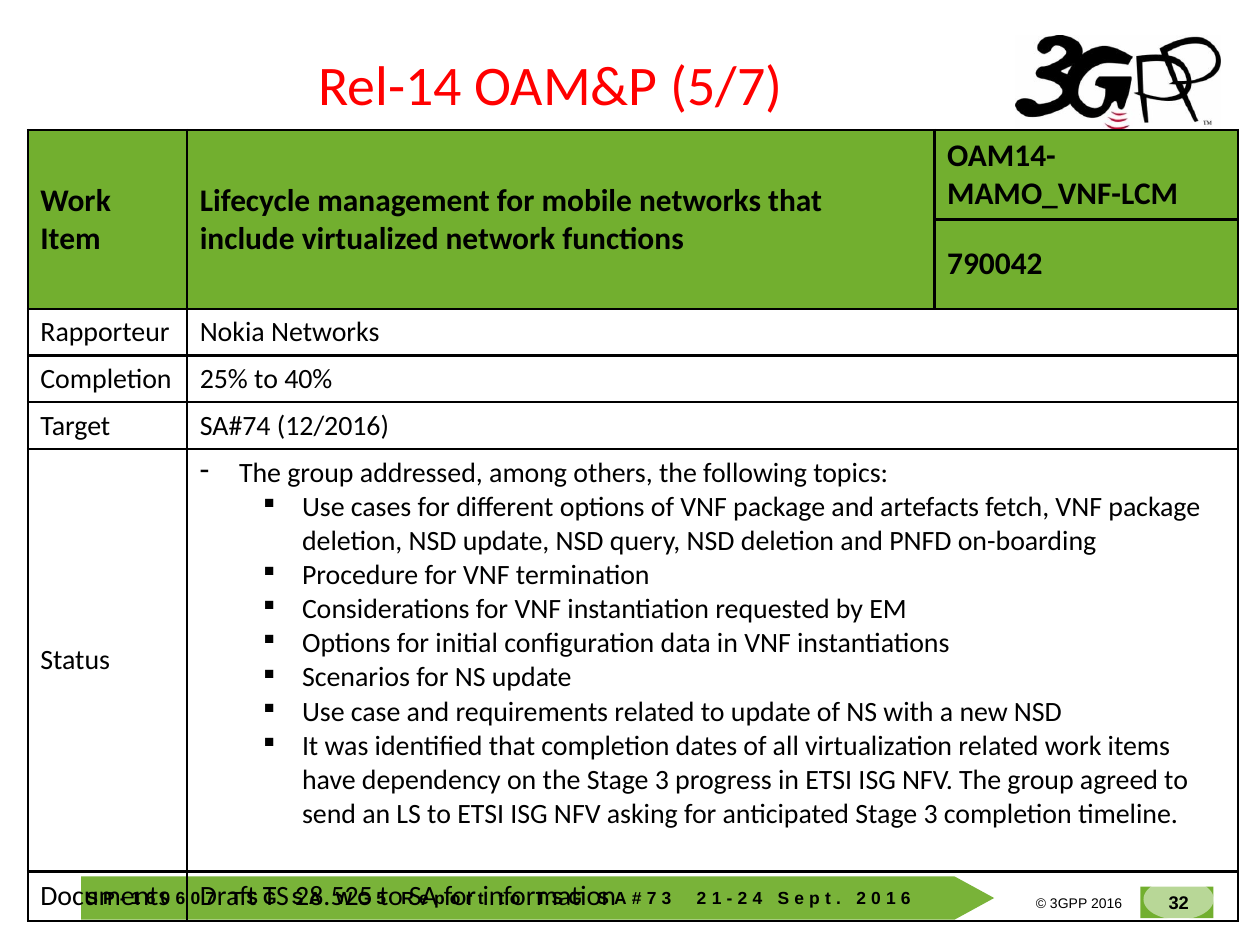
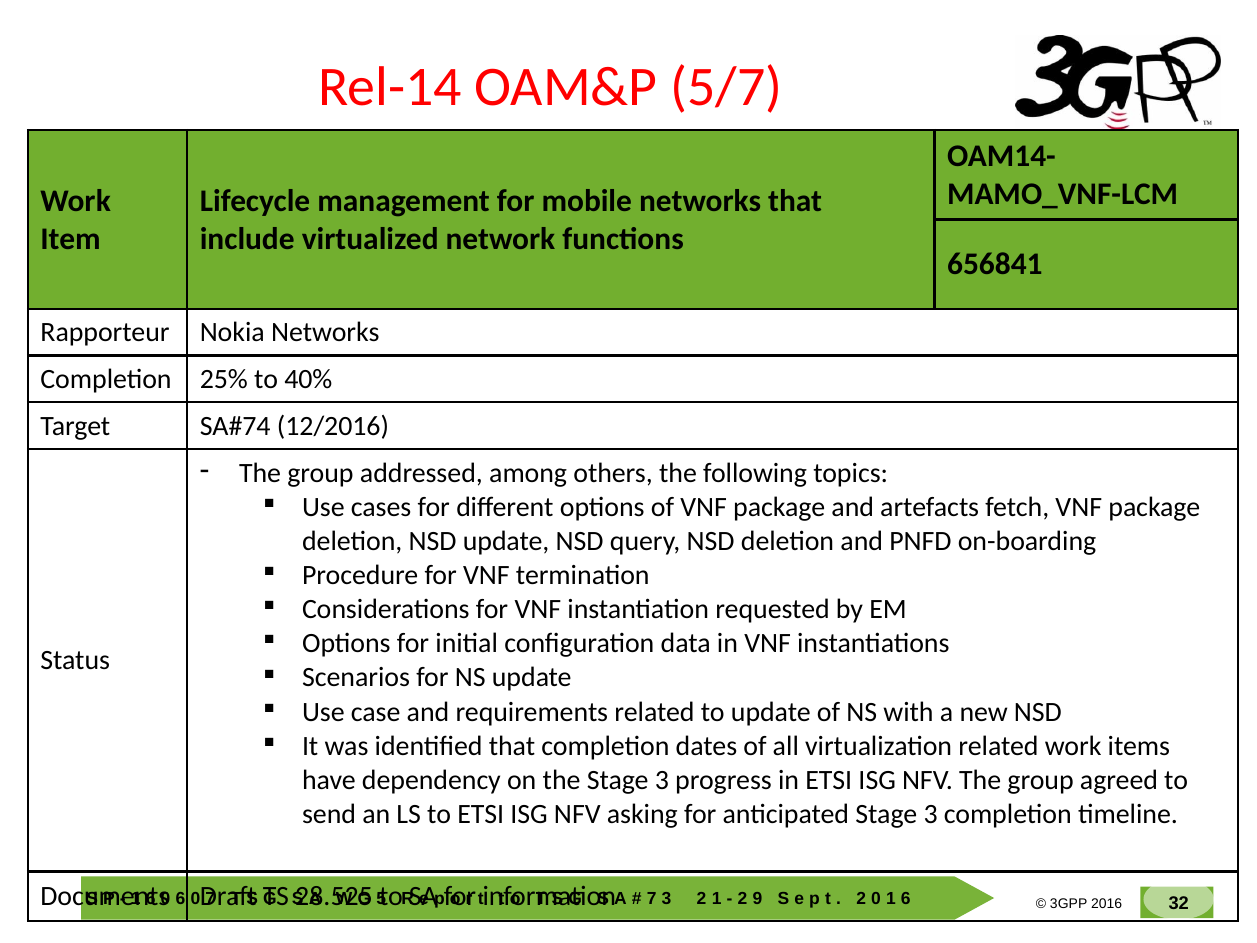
790042: 790042 -> 656841 (995, 264)
4: 4 -> 9 (757, 898)
